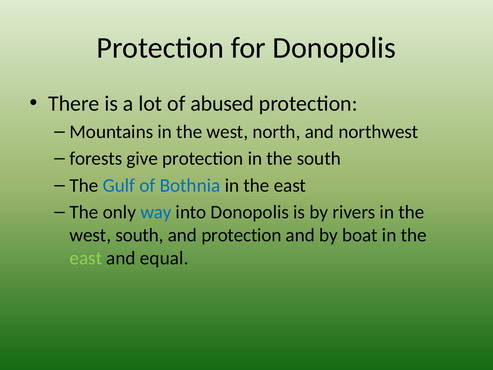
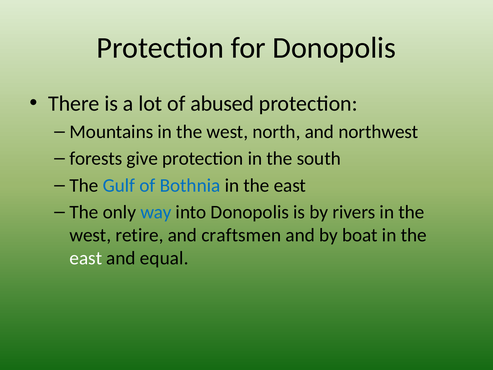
west south: south -> retire (139, 235)
and protection: protection -> craftsmen (241, 235)
east colour: light green -> white (86, 258)
